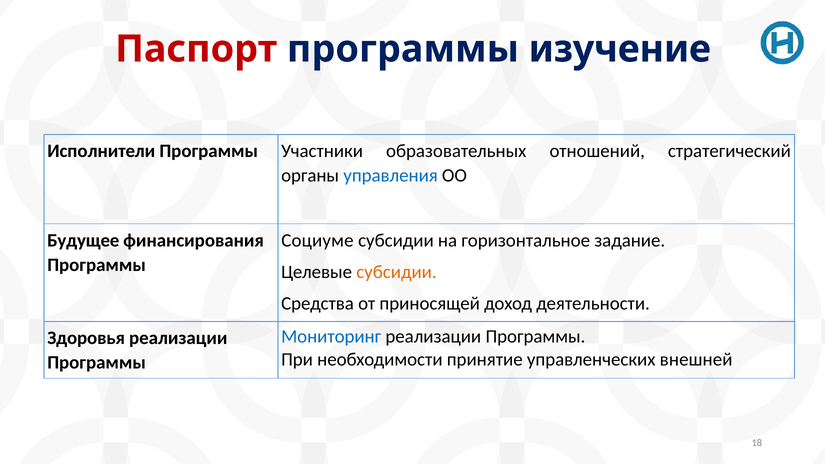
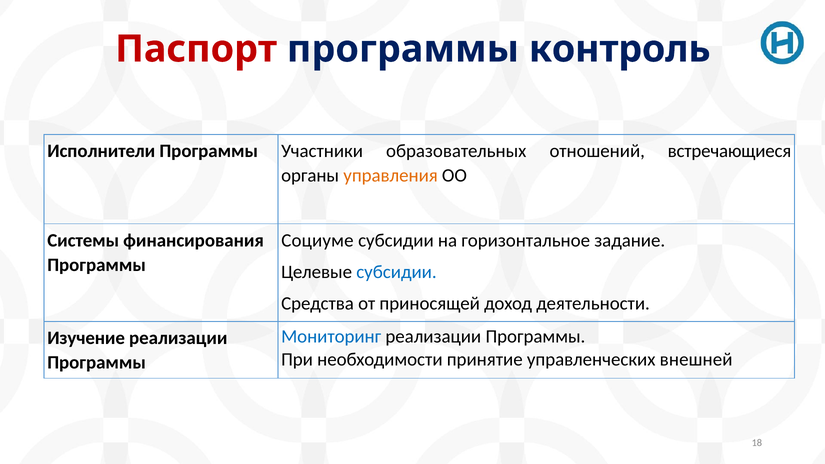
изучение: изучение -> контроль (620, 49)
стратегический: стратегический -> встречающиеся (729, 151)
управления colour: blue -> orange (391, 176)
Будущее: Будущее -> Системы (83, 240)
субсидии colour: orange -> blue (396, 272)
Здоровья: Здоровья -> Изучение (86, 338)
